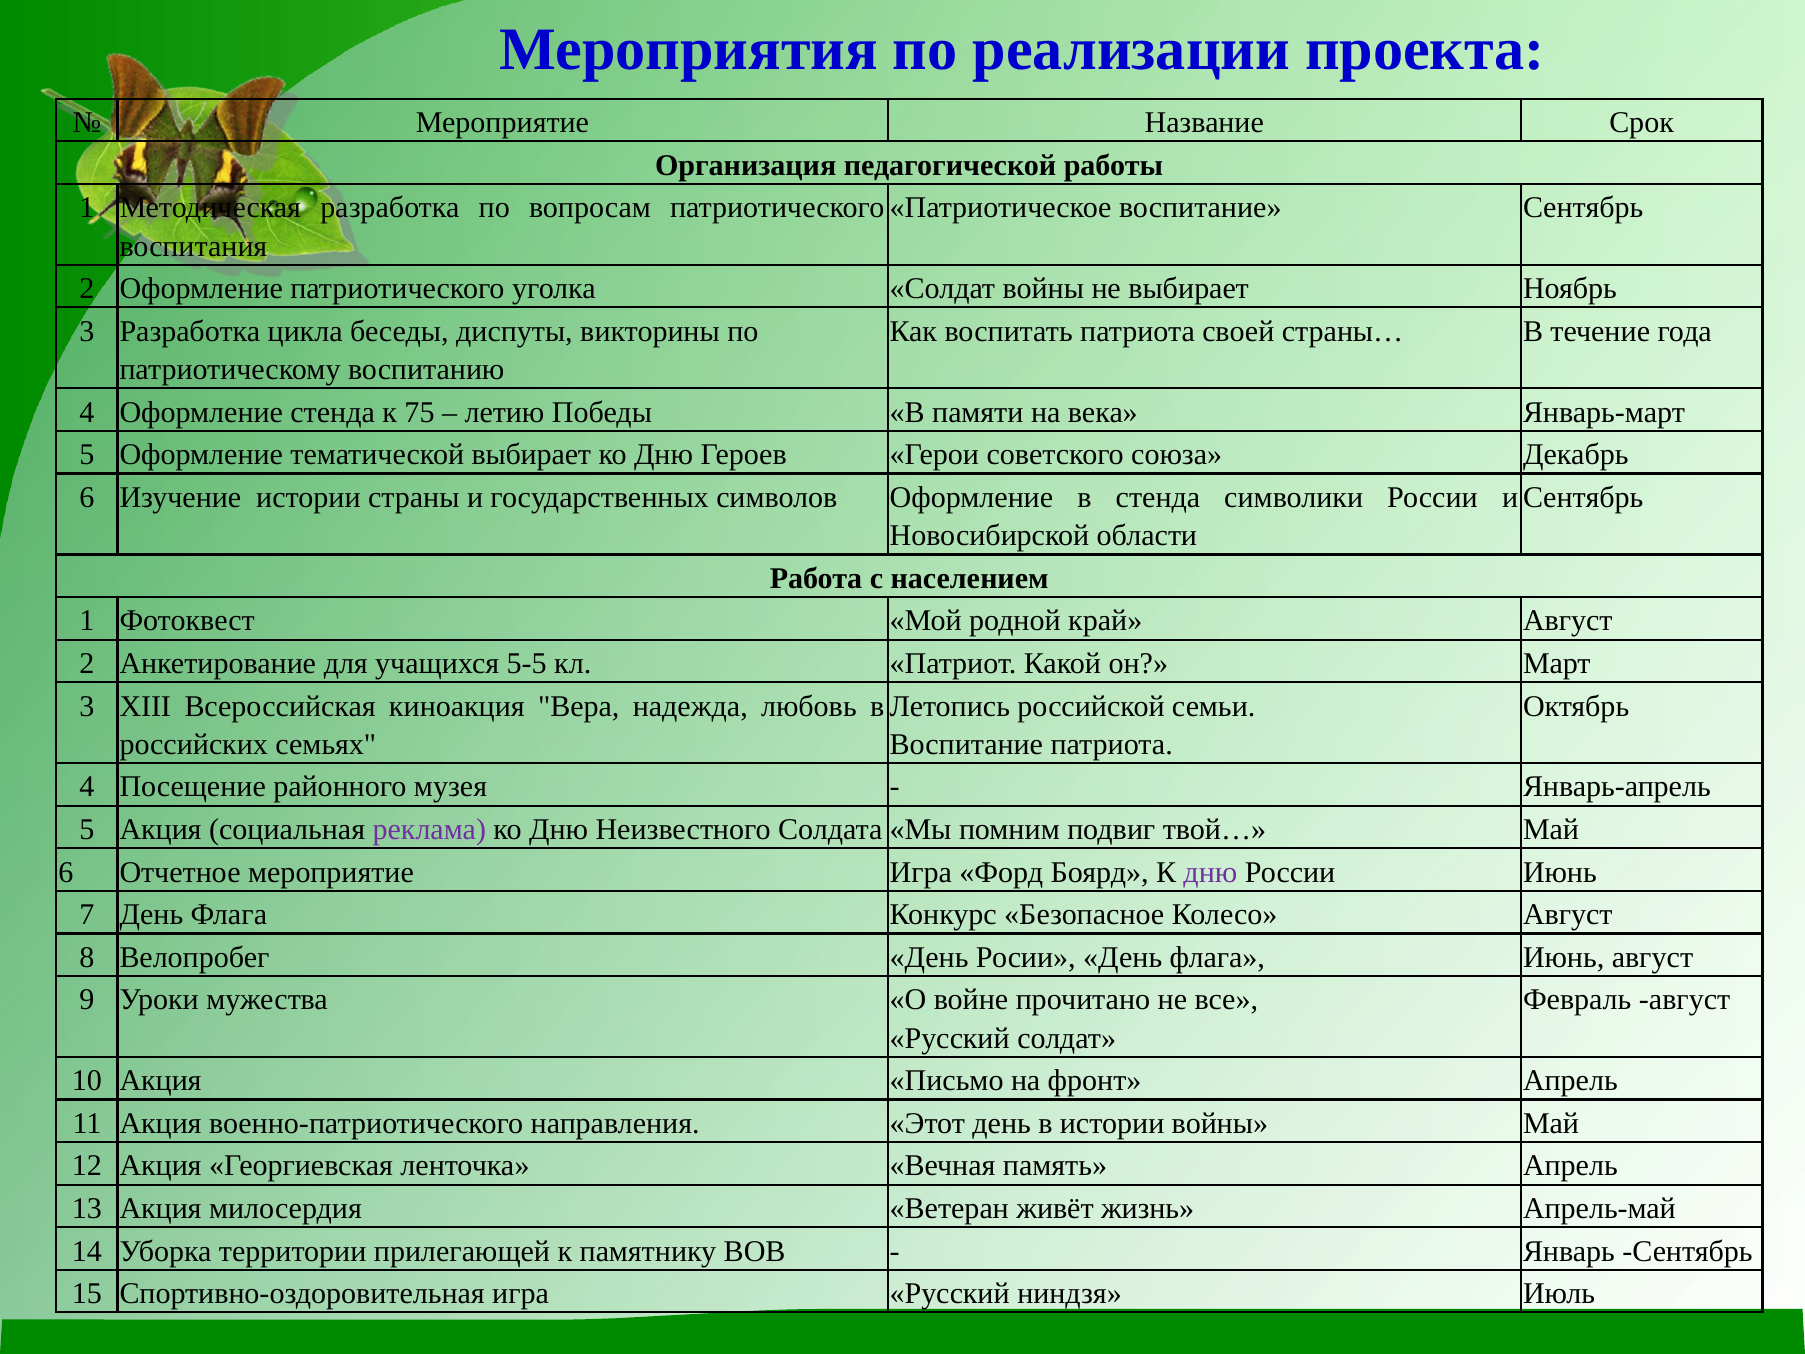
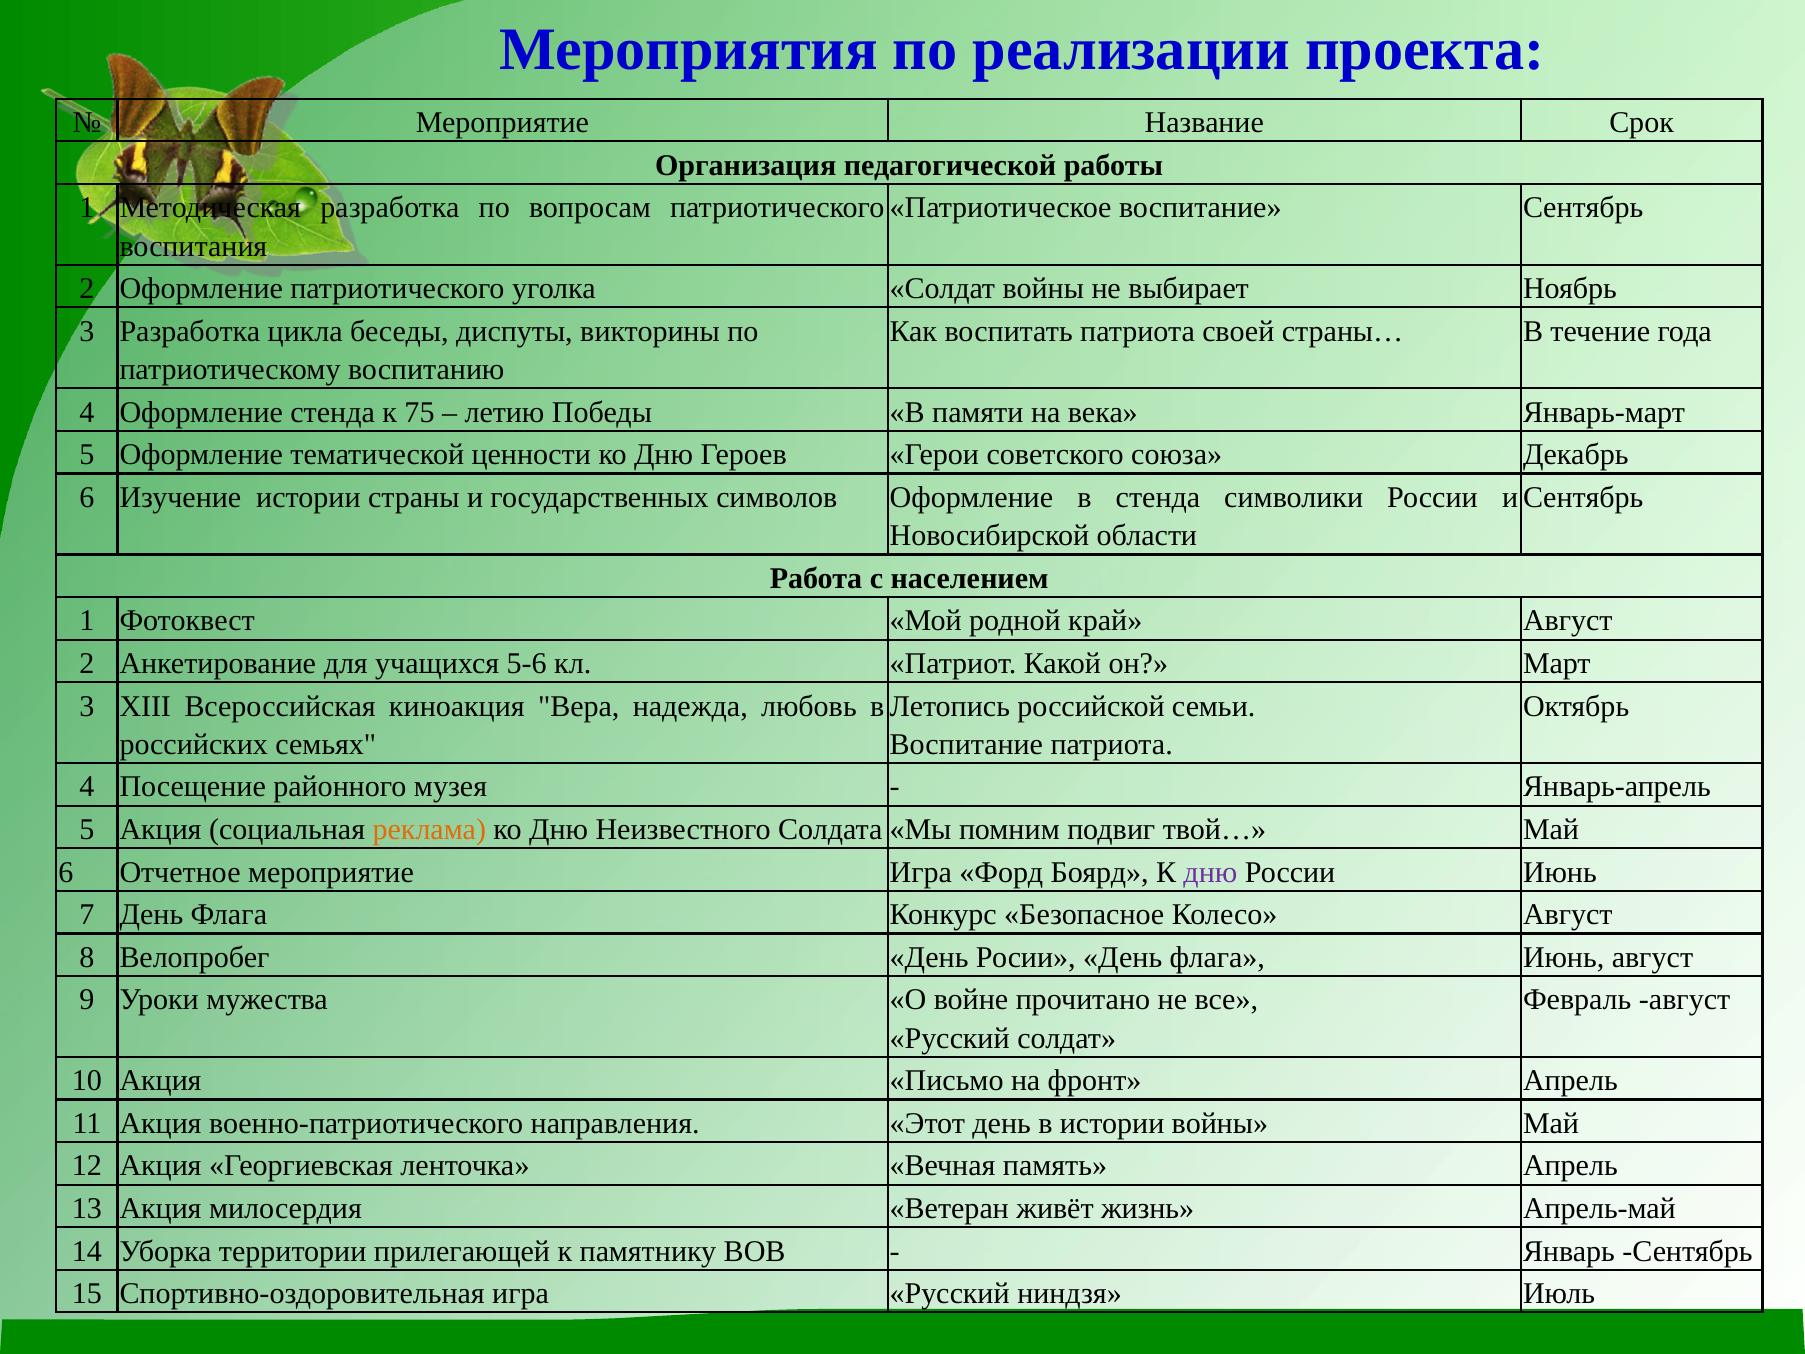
тематической выбирает: выбирает -> ценности (531, 455)
5-5: 5-5 -> 5-6 (527, 663)
реклама colour: purple -> orange (429, 829)
